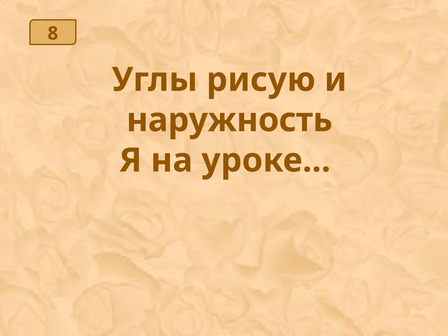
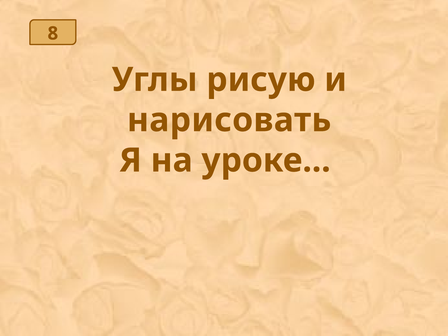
наружность: наружность -> нарисовать (229, 120)
